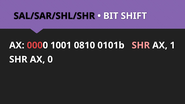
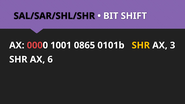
0810: 0810 -> 0865 (84, 45)
SHR colour: pink -> yellow (141, 45)
1: 1 -> 3 (173, 45)
0: 0 -> 6 (50, 59)
